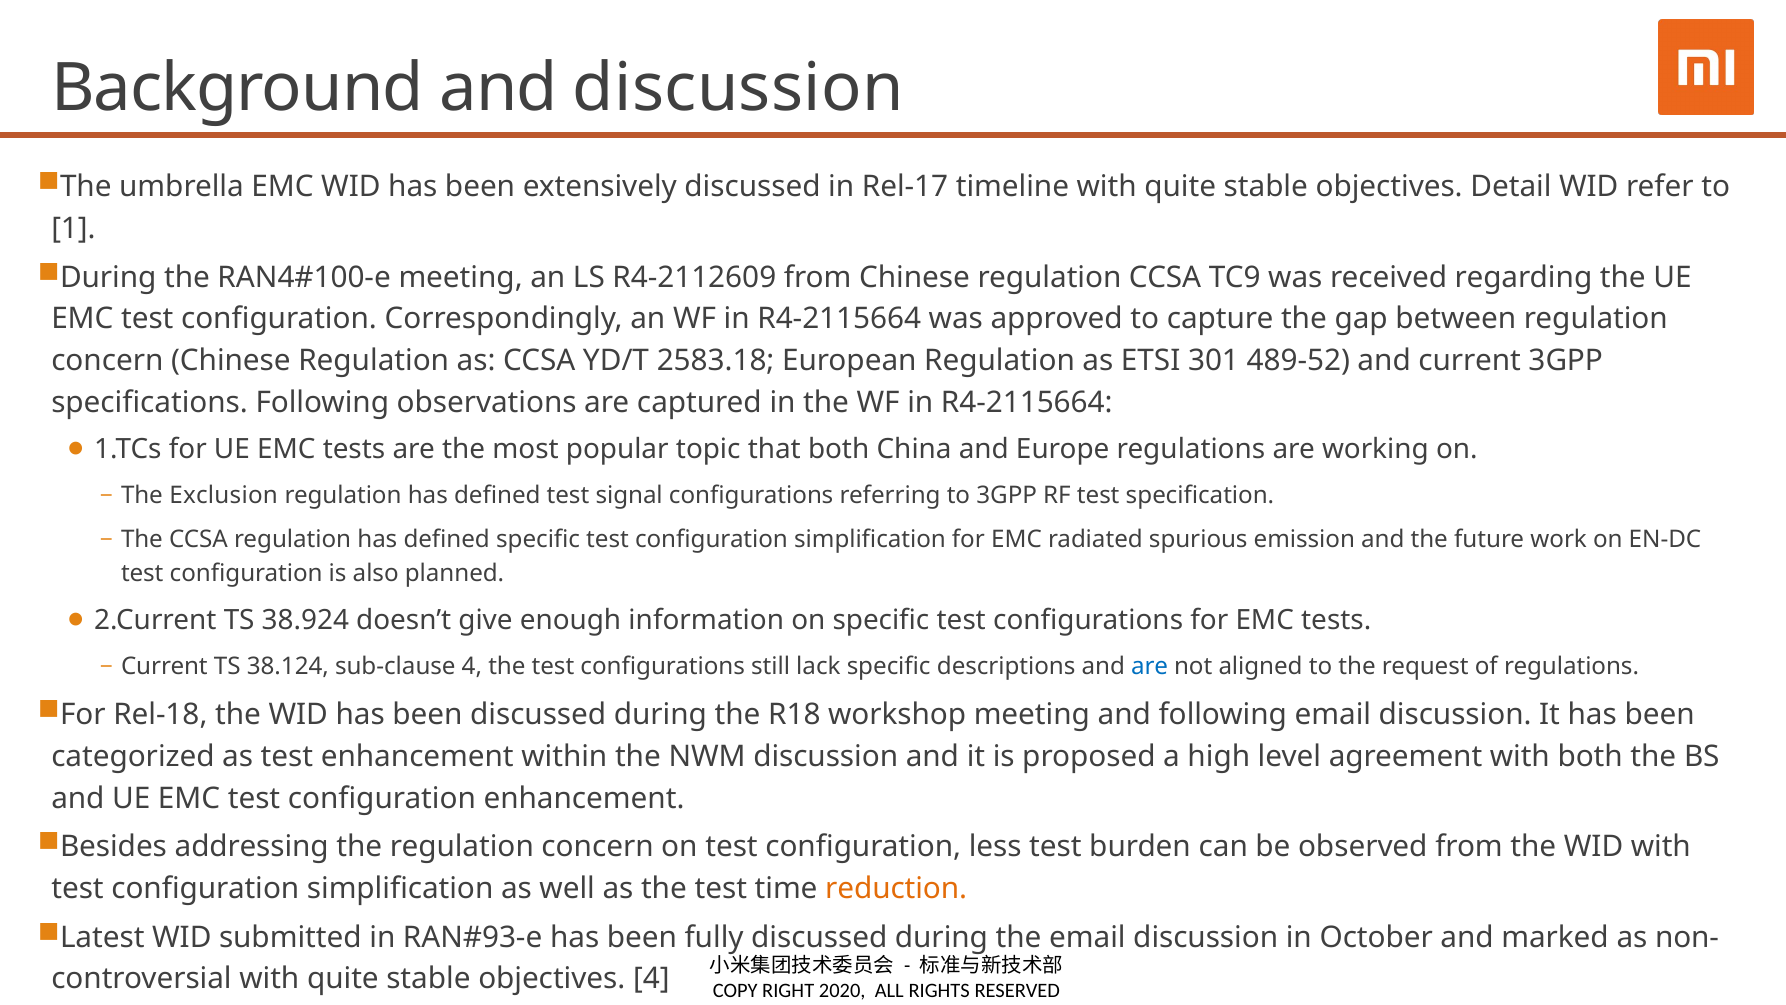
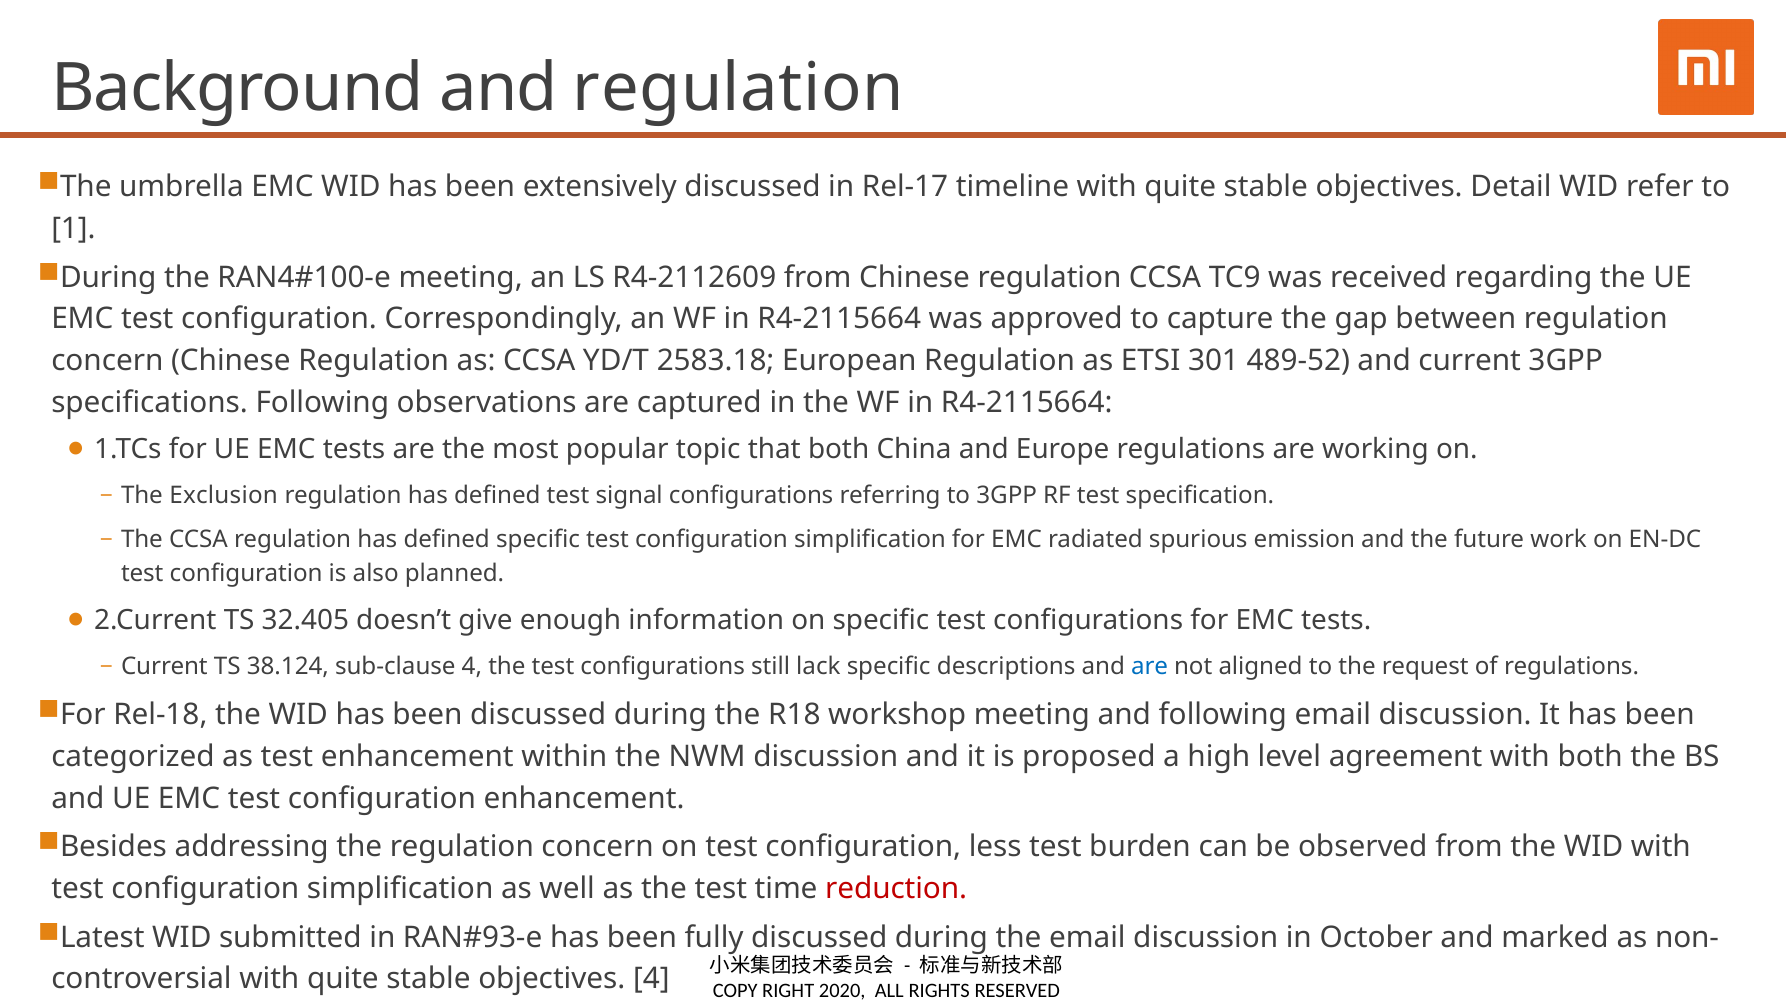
and discussion: discussion -> regulation (738, 89)
38.924: 38.924 -> 32.405 (305, 620)
reduction colour: orange -> red (896, 888)
